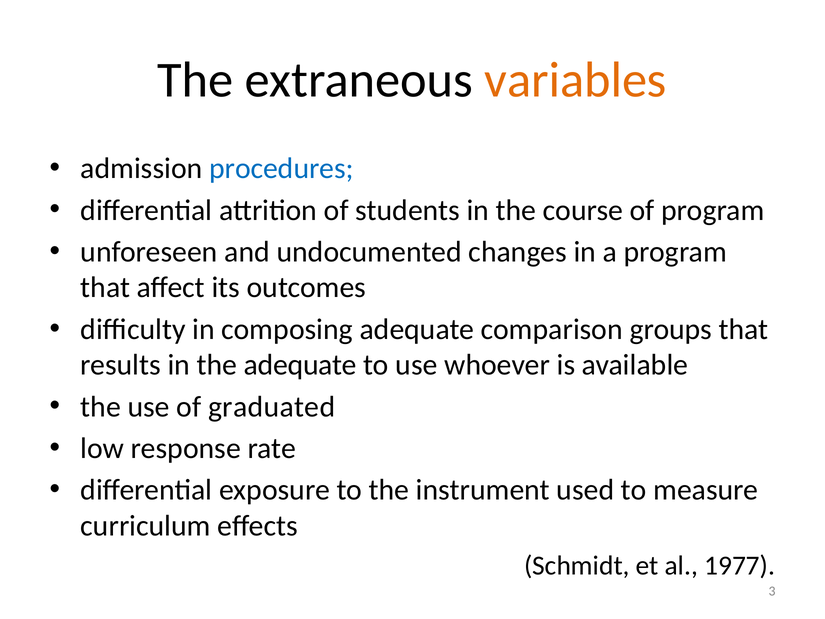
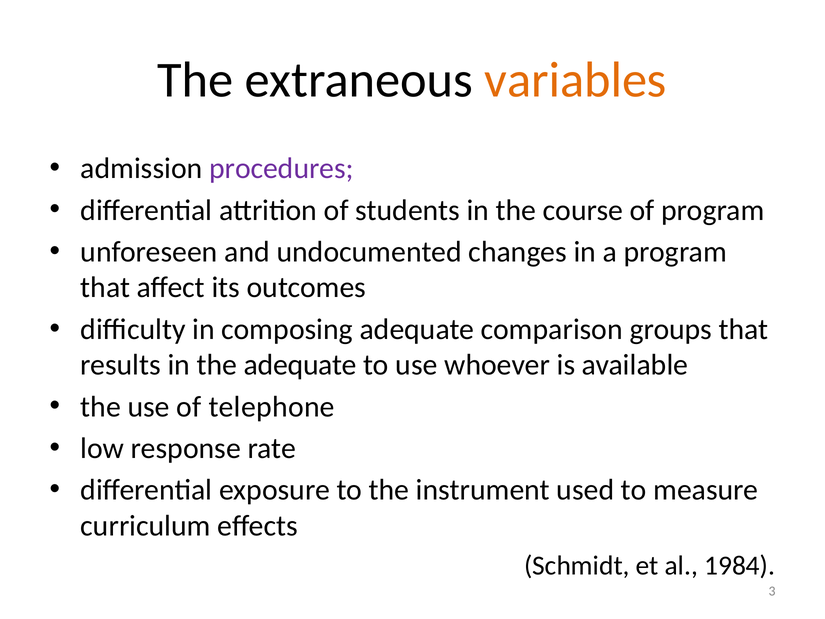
procedures colour: blue -> purple (281, 168)
graduated: graduated -> telephone (272, 407)
1977: 1977 -> 1984 (740, 565)
